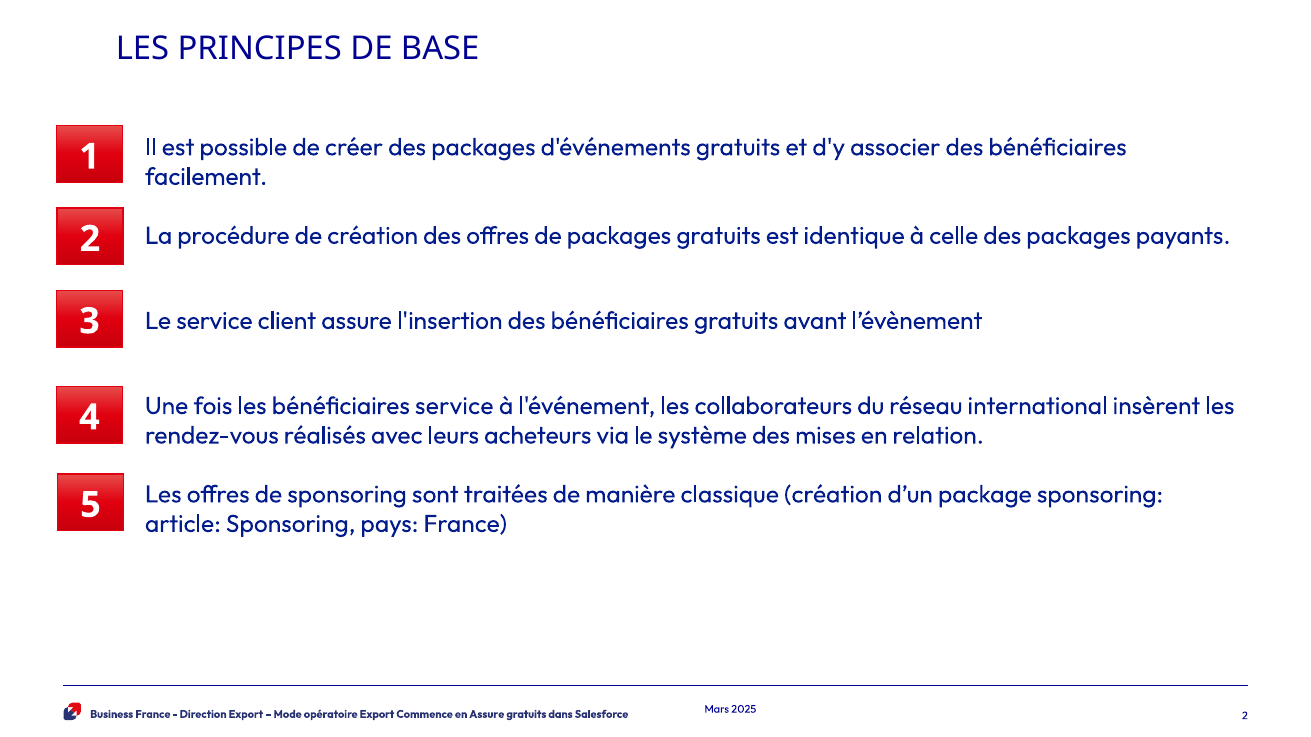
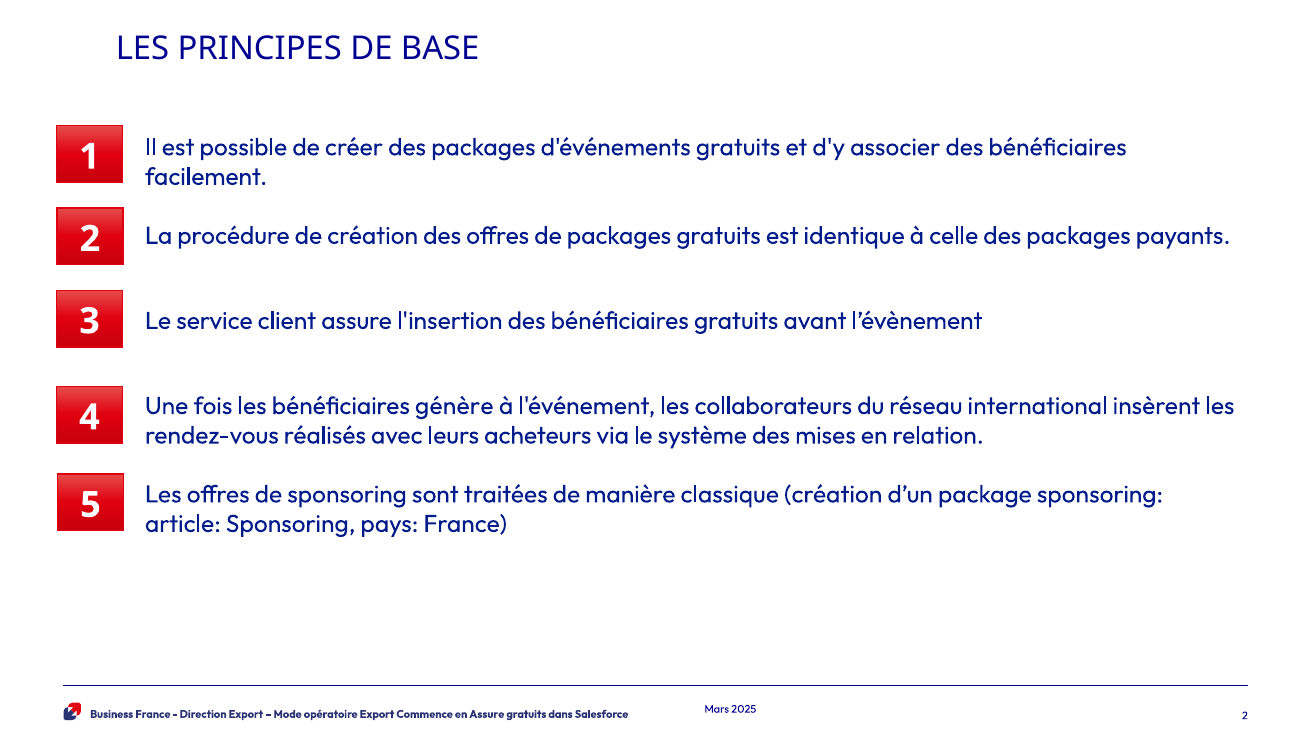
bénéficiaires service: service -> génère (454, 406)
